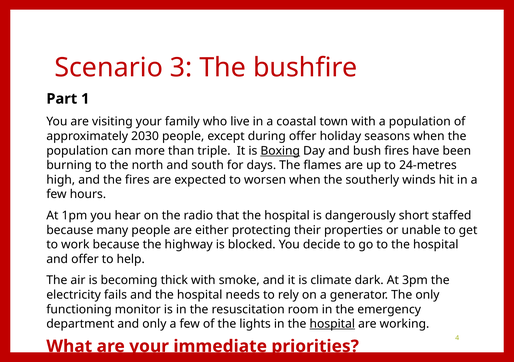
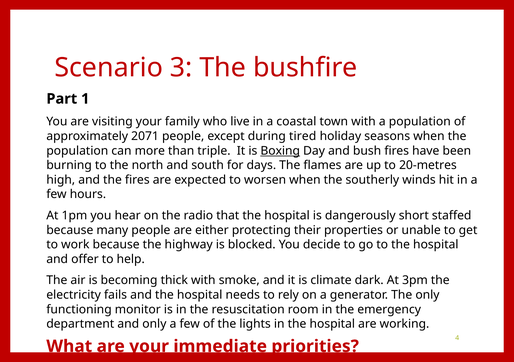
2030: 2030 -> 2071 (145, 136)
during offer: offer -> tired (303, 136)
24-metres: 24-metres -> 20-metres (428, 165)
hospital underline: present -> none (332, 324)
